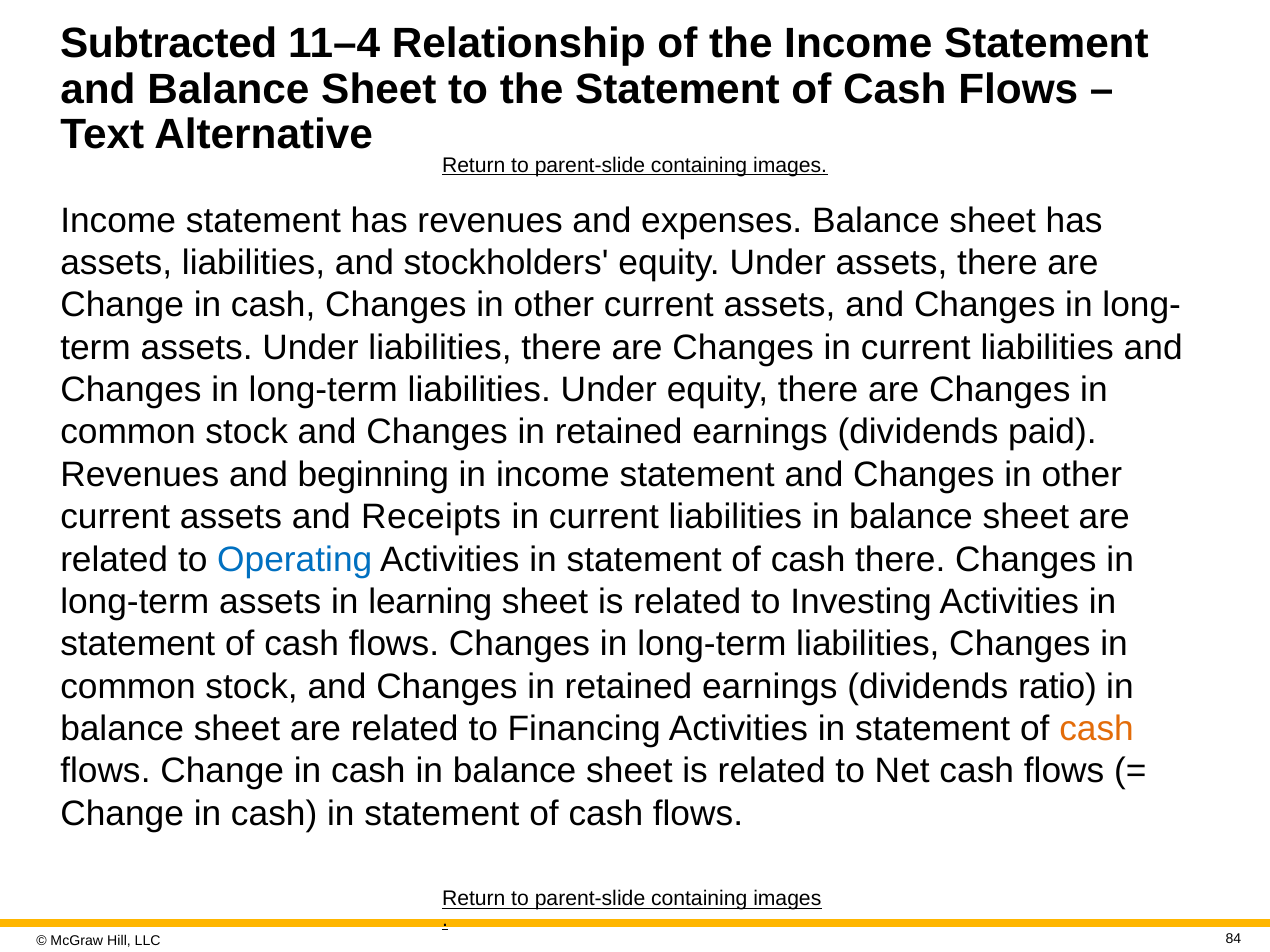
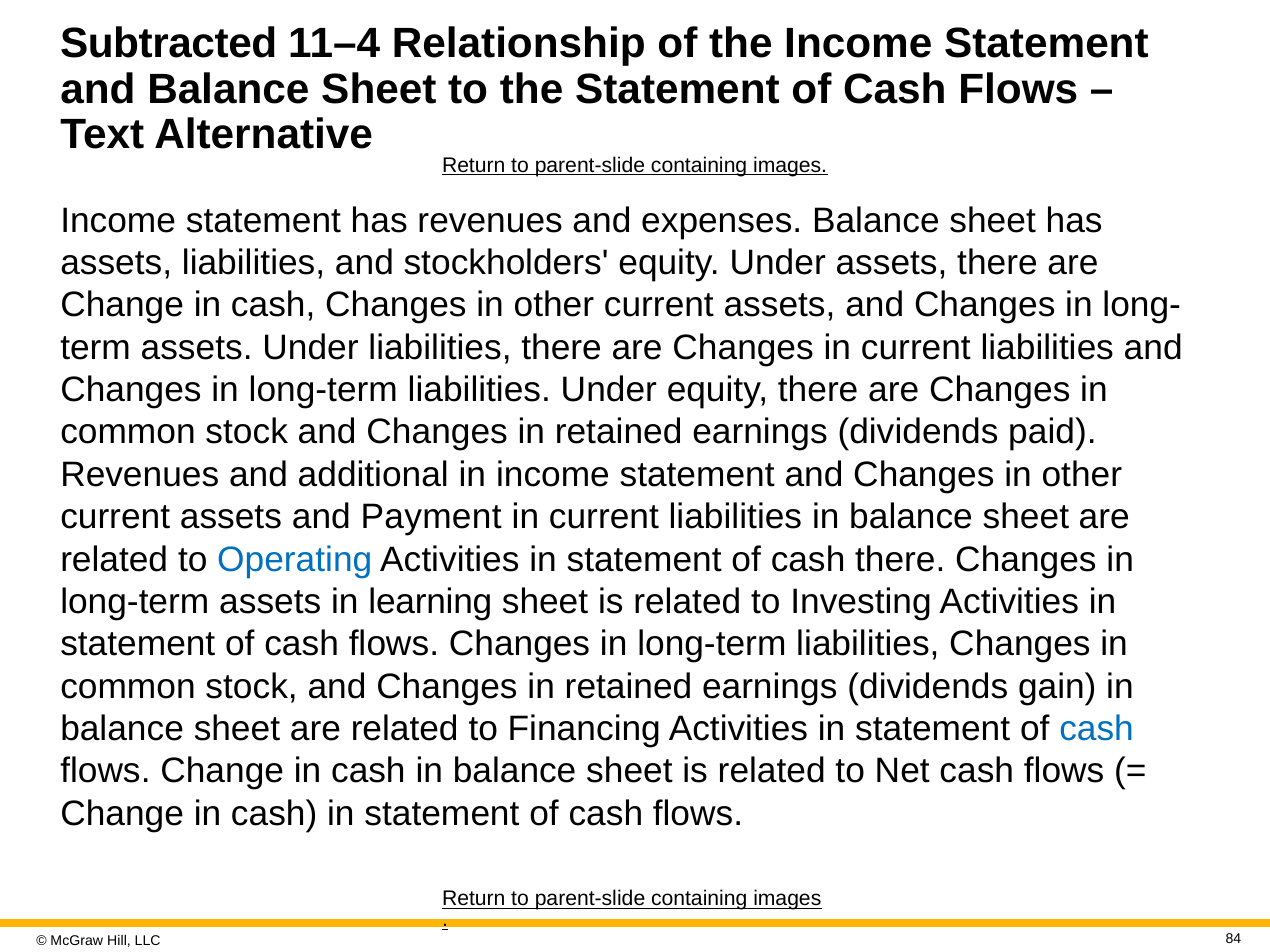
beginning: beginning -> additional (373, 475)
Receipts: Receipts -> Payment (431, 517)
ratio: ratio -> gain (1057, 687)
cash colour: orange -> blue (1097, 729)
